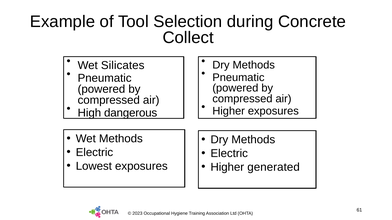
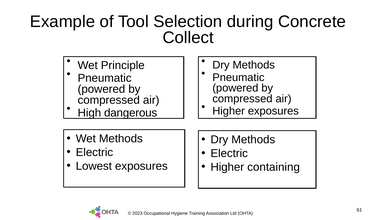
Silicates: Silicates -> Principle (123, 66)
generated: generated -> containing (274, 167)
